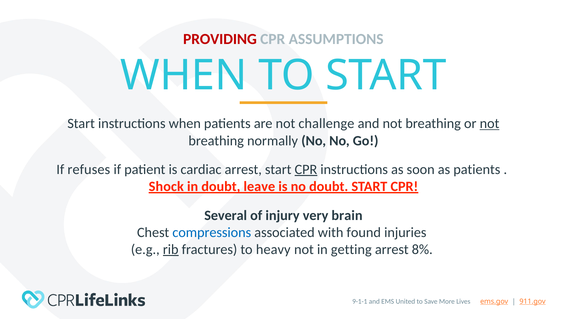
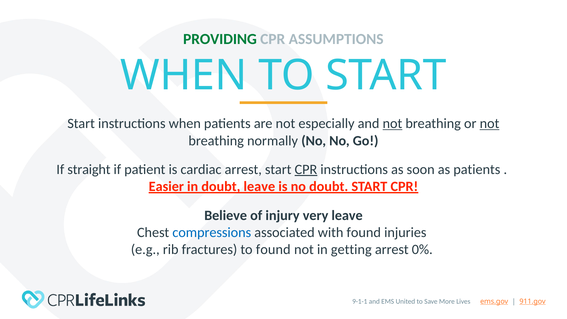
PROVIDING colour: red -> green (220, 39)
challenge: challenge -> especially (326, 124)
not underline: none -> present (392, 124)
refuses: refuses -> straight (89, 169)
Shock: Shock -> Easier (166, 186)
Several: Several -> Believe (226, 215)
very brain: brain -> leave (347, 215)
rib underline: present -> none (171, 249)
to heavy: heavy -> found (273, 249)
8%: 8% -> 0% (422, 249)
